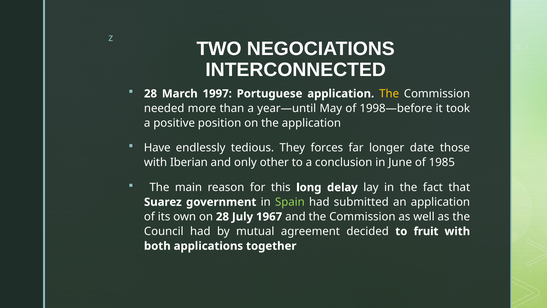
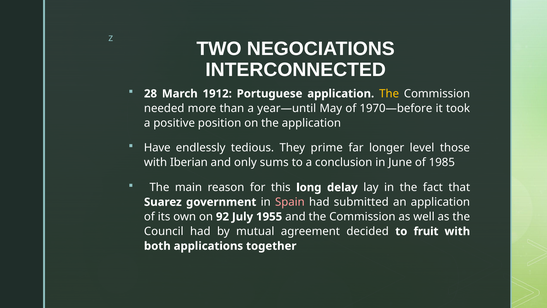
1997: 1997 -> 1912 (217, 94)
1998—before: 1998—before -> 1970—before (396, 108)
forces: forces -> prime (327, 148)
date: date -> level (422, 148)
other: other -> sums (274, 162)
Spain colour: light green -> pink (290, 202)
on 28: 28 -> 92 (222, 217)
1967: 1967 -> 1955 (269, 217)
